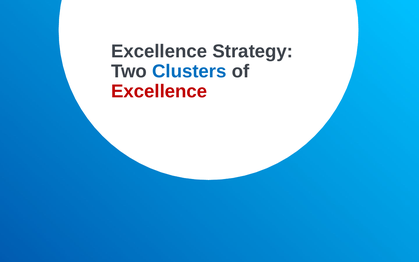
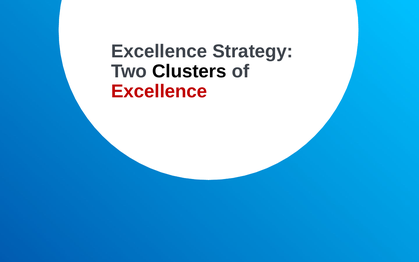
Clusters colour: blue -> black (189, 71)
